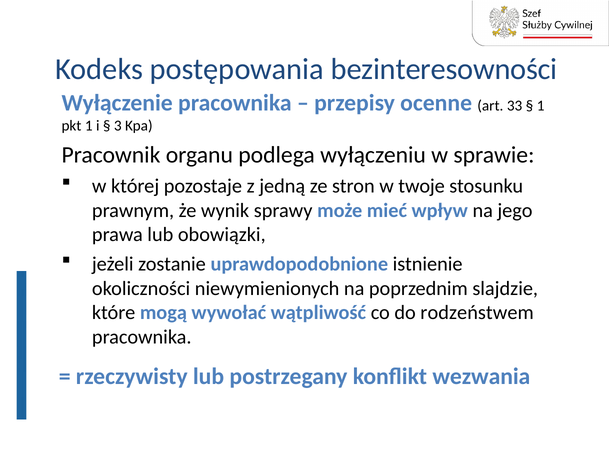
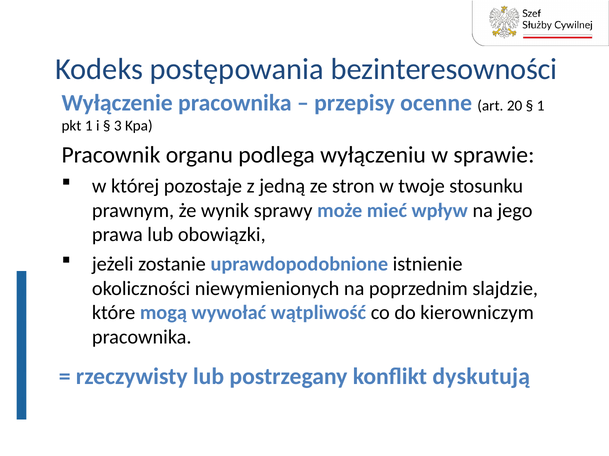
33: 33 -> 20 (515, 106)
rodzeństwem: rodzeństwem -> kierowniczym (477, 313)
wezwania: wezwania -> dyskutują (481, 377)
